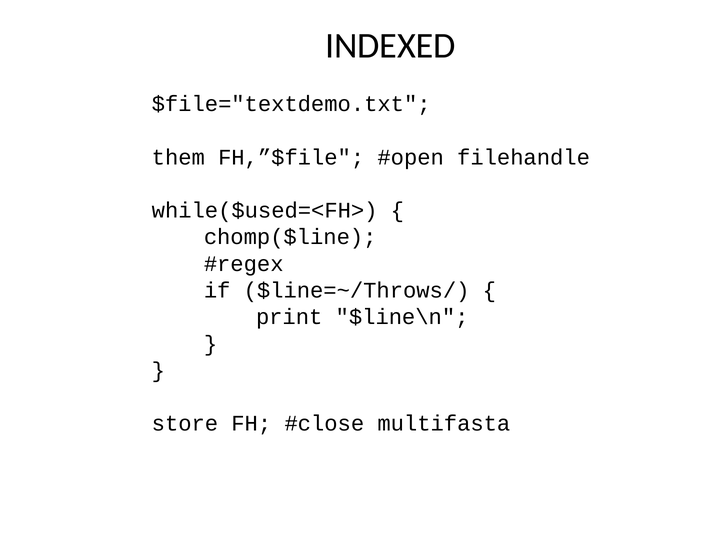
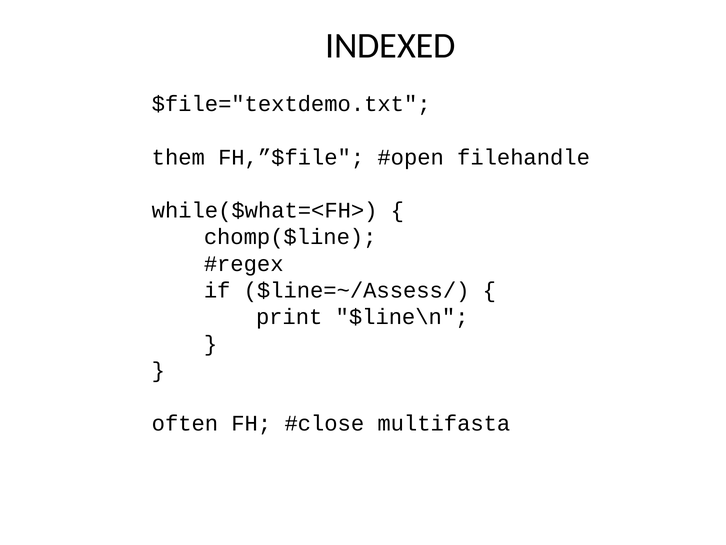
while($used=<FH>: while($used=<FH> -> while($what=<FH> (265, 210)
$line=~/Throws/: $line=~/Throws/ -> $line=~/Assess/ (357, 290)
store: store -> often (185, 423)
